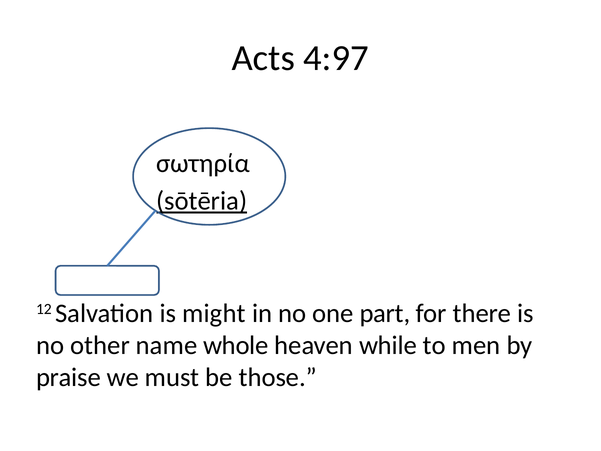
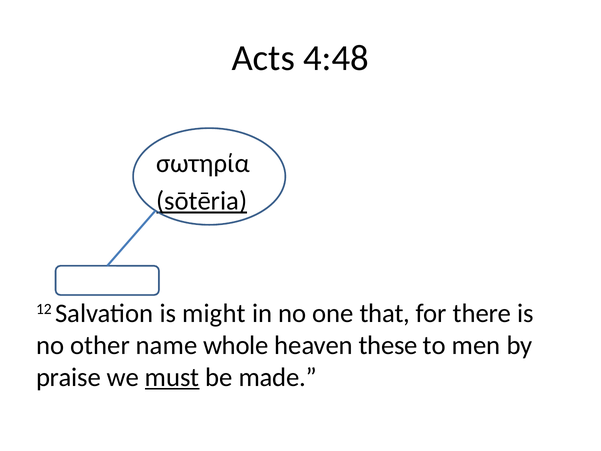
4:97: 4:97 -> 4:48 (336, 58)
part: part -> that (385, 313)
while: while -> these (388, 345)
must underline: none -> present (172, 377)
those: those -> made (278, 377)
